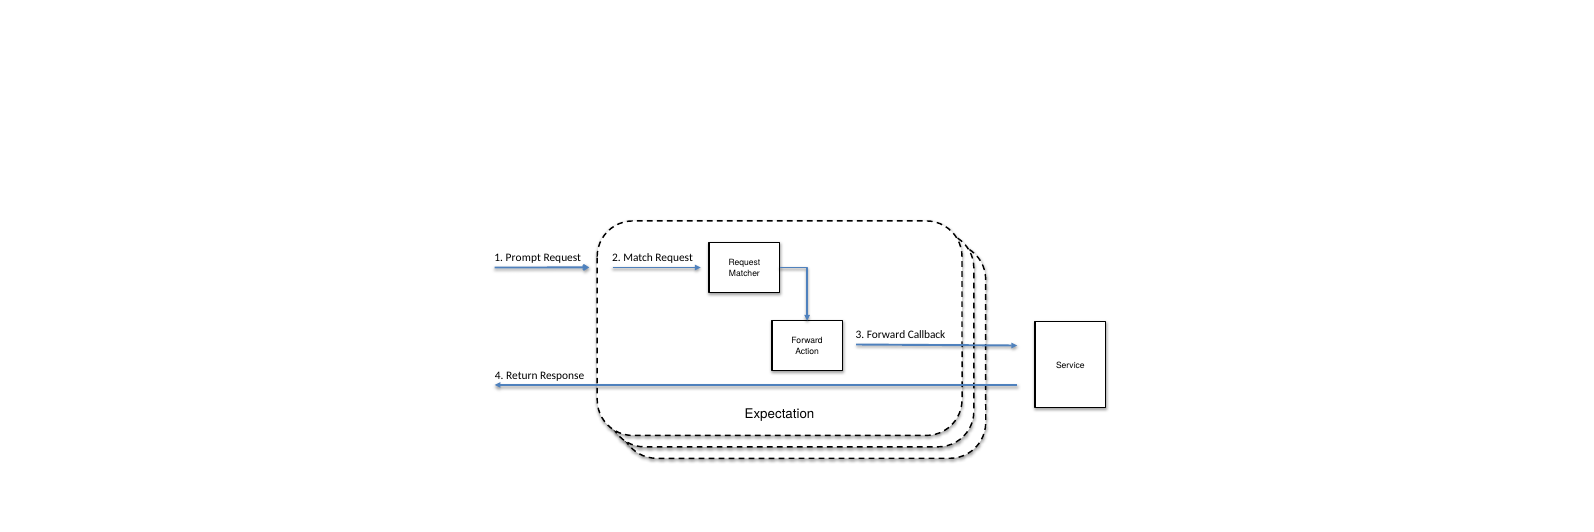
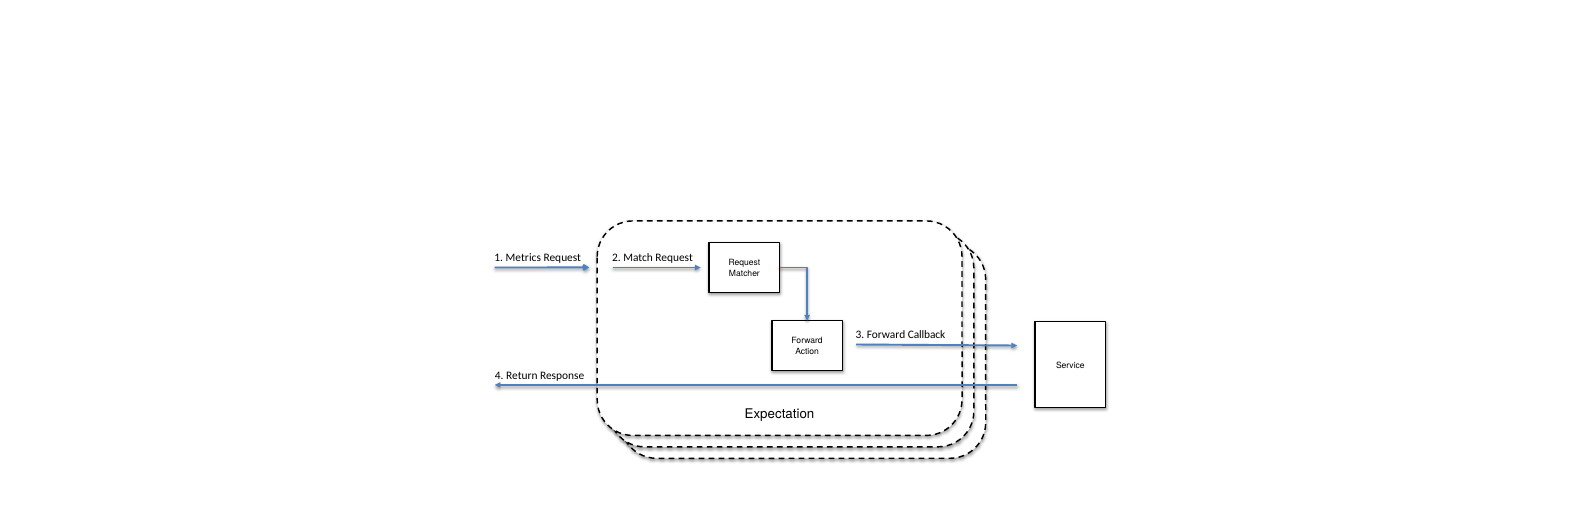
Prompt: Prompt -> Metrics (523, 257)
